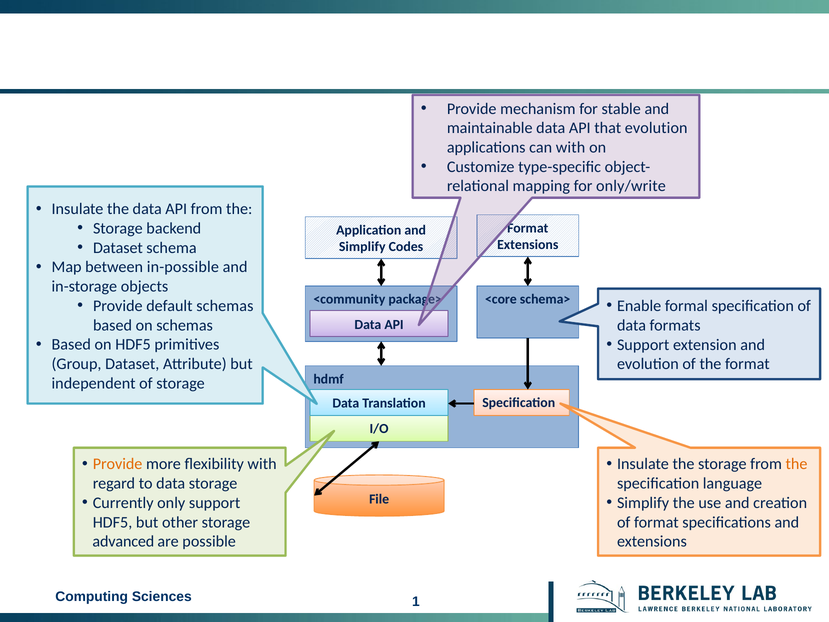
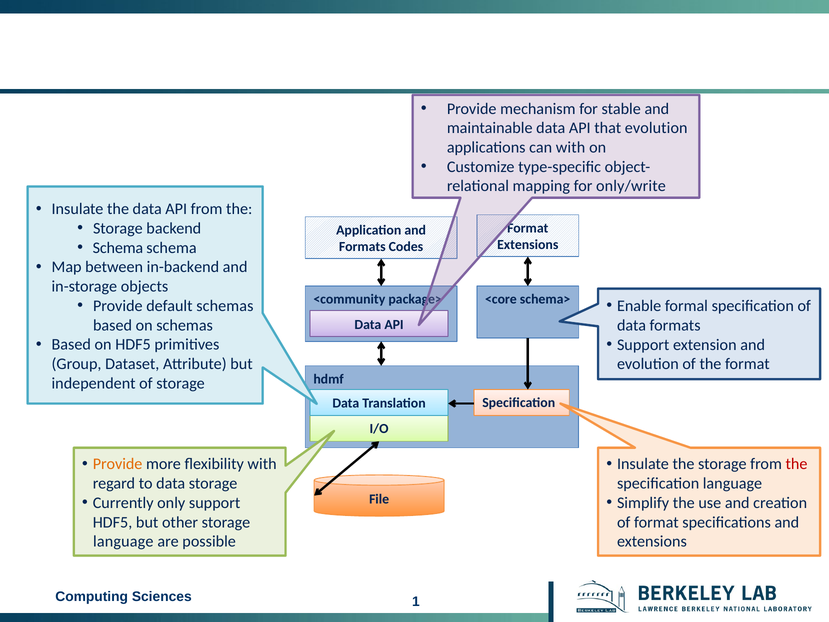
Dataset: Dataset -> Schema (118, 248)
Simplify: Simplify -> Formats (362, 247)
in-possible: in-possible -> in-backend (183, 267)
the colour: orange -> red (797, 464)
advanced: advanced -> language (123, 541)
